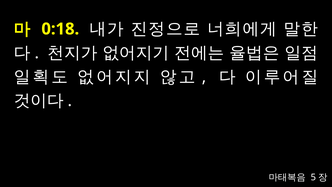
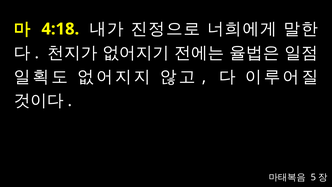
0:18: 0:18 -> 4:18 (60, 29)
